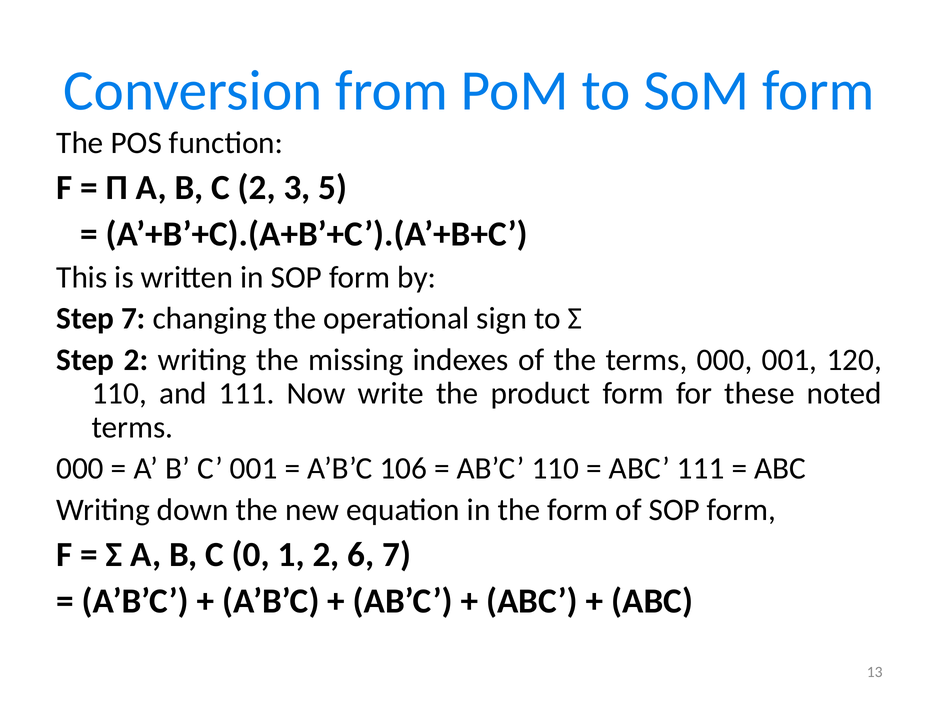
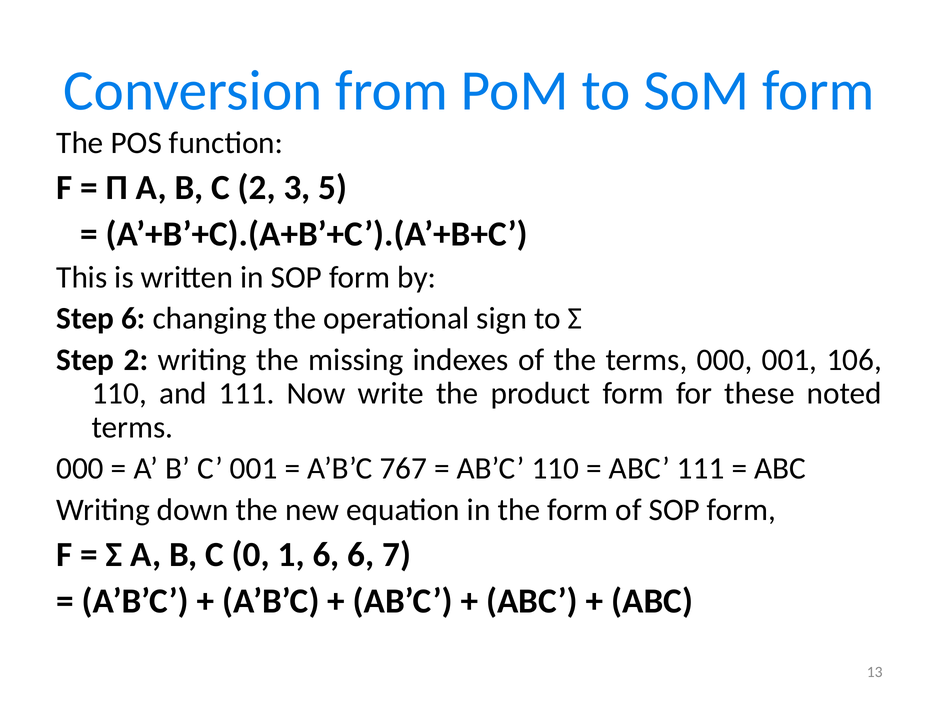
Step 7: 7 -> 6 (133, 319)
120: 120 -> 106 (854, 360)
106: 106 -> 767 (403, 469)
1 2: 2 -> 6 (326, 555)
